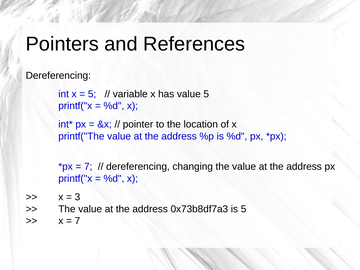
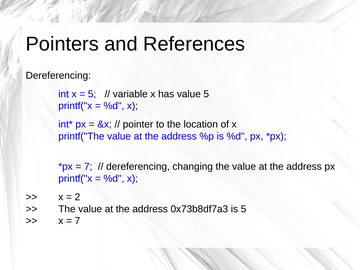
3: 3 -> 2 (77, 197)
